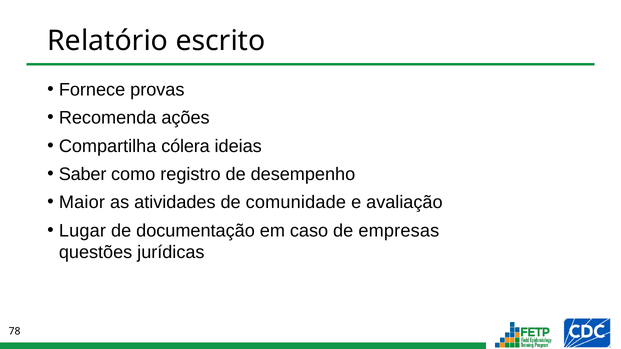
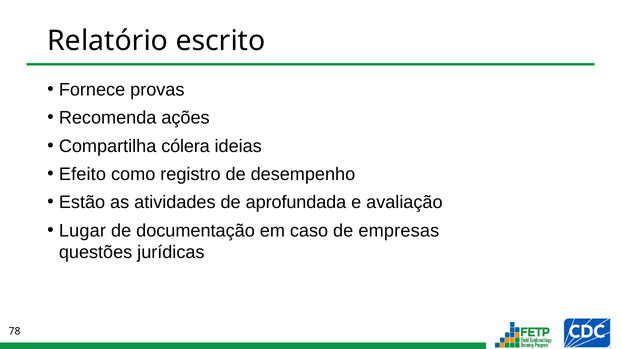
Saber: Saber -> Efeito (82, 174)
Maior: Maior -> Estão (82, 203)
comunidade: comunidade -> aprofundada (296, 203)
